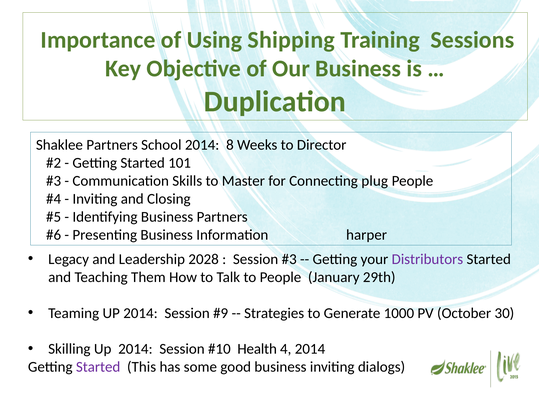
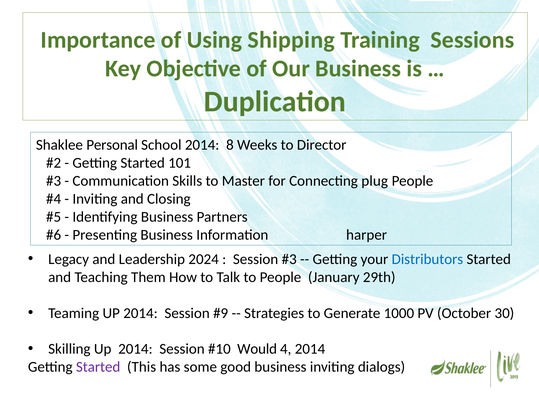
Shaklee Partners: Partners -> Personal (112, 145)
2028: 2028 -> 2024 (204, 259)
Distributors colour: purple -> blue (427, 259)
Health: Health -> Would (257, 349)
